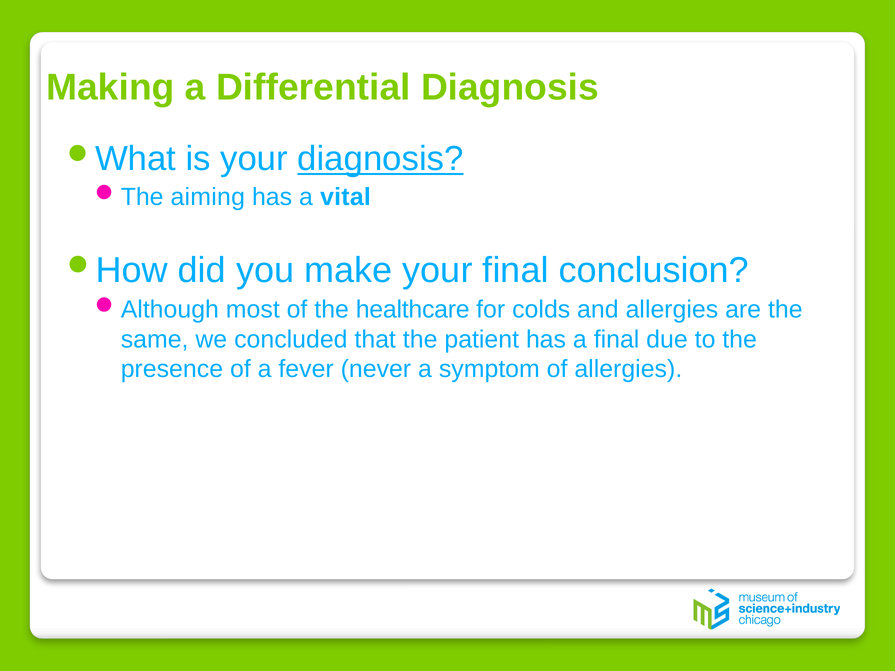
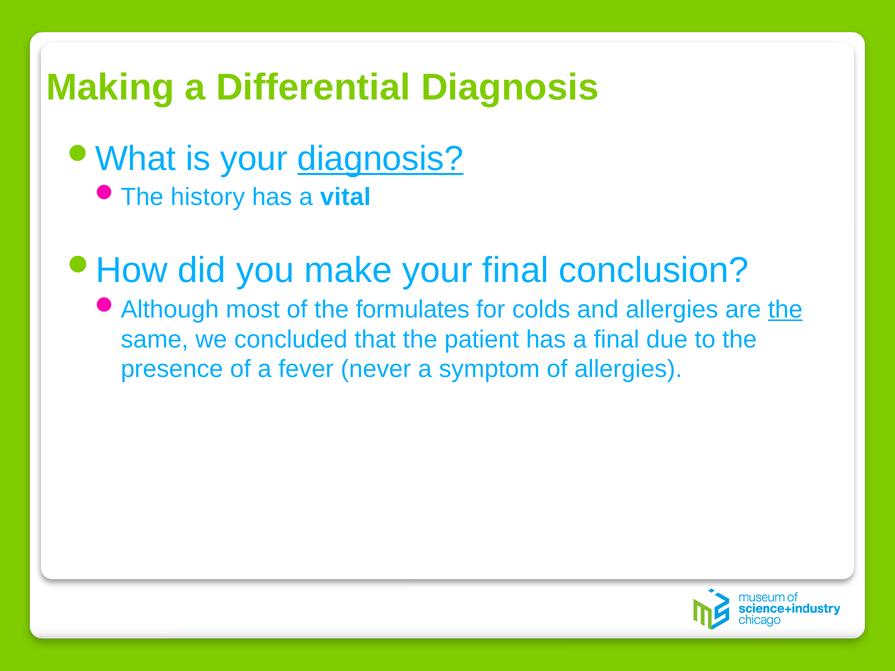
aiming: aiming -> history (208, 197)
healthcare: healthcare -> formulates (413, 310)
the underline: none -> present (785, 310)
